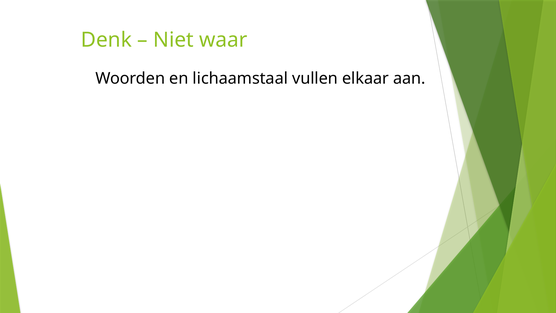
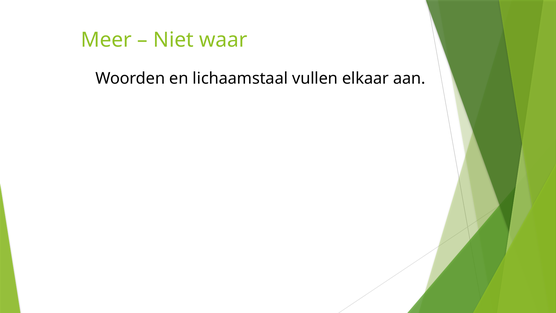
Denk: Denk -> Meer (106, 40)
